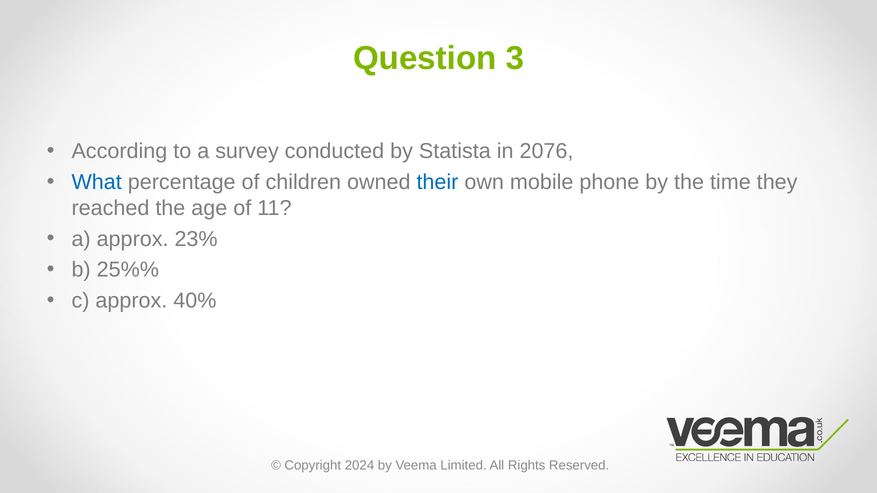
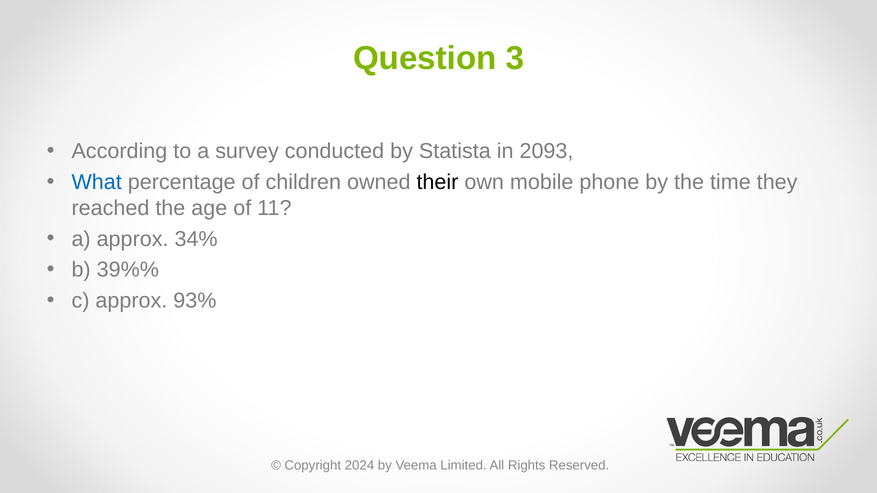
2076: 2076 -> 2093 (546, 151)
their colour: blue -> black (437, 182)
23%: 23% -> 34% (196, 239)
25%%: 25%% -> 39%% (128, 270)
40%: 40% -> 93% (195, 301)
